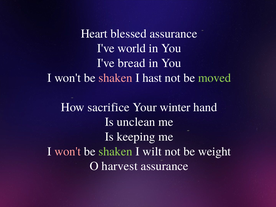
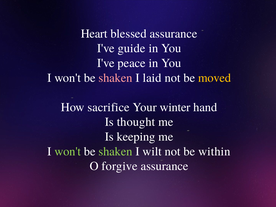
world: world -> guide (132, 48)
bread: bread -> peace (132, 63)
hast: hast -> laid (152, 78)
moved colour: light green -> yellow (214, 78)
unclean: unclean -> thought (136, 122)
won't colour: pink -> light green (68, 151)
weight: weight -> within (214, 151)
harvest: harvest -> forgive (120, 166)
